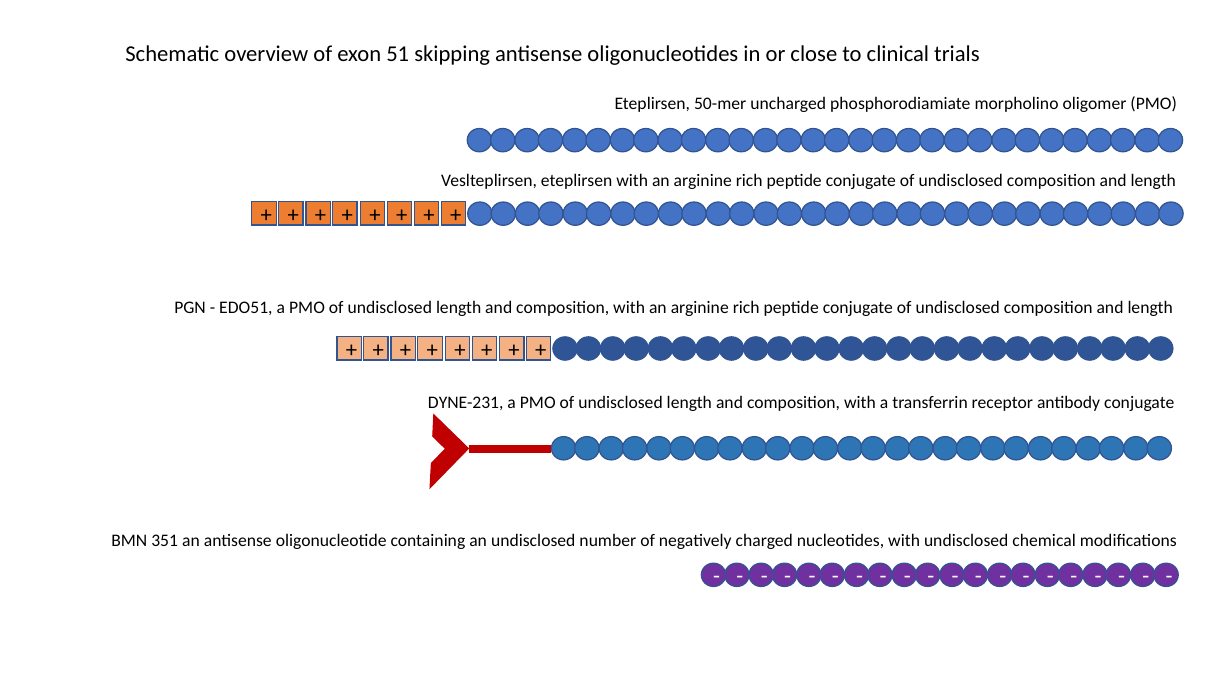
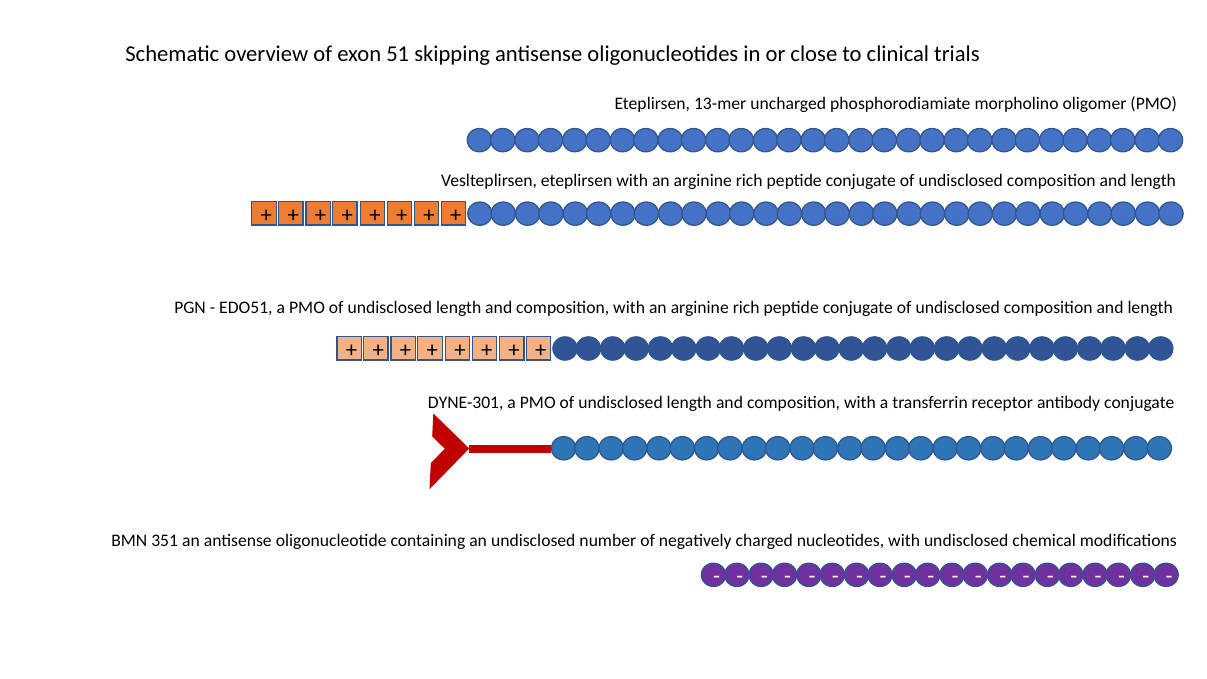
50-mer: 50-mer -> 13-mer (720, 104)
DYNE-231: DYNE-231 -> DYNE-301 (466, 403)
